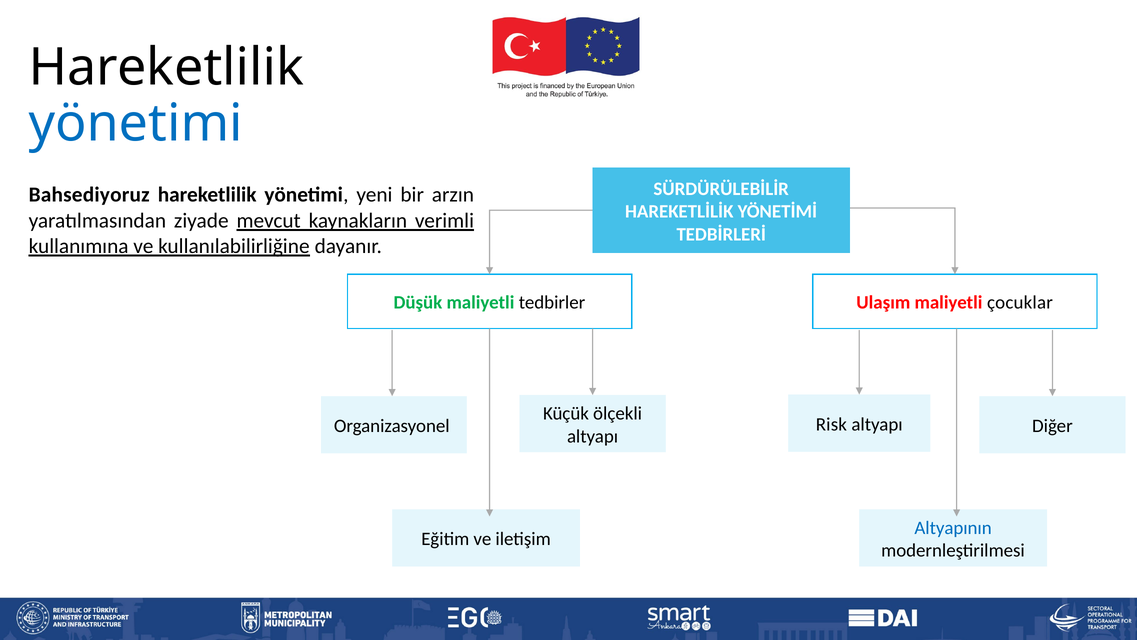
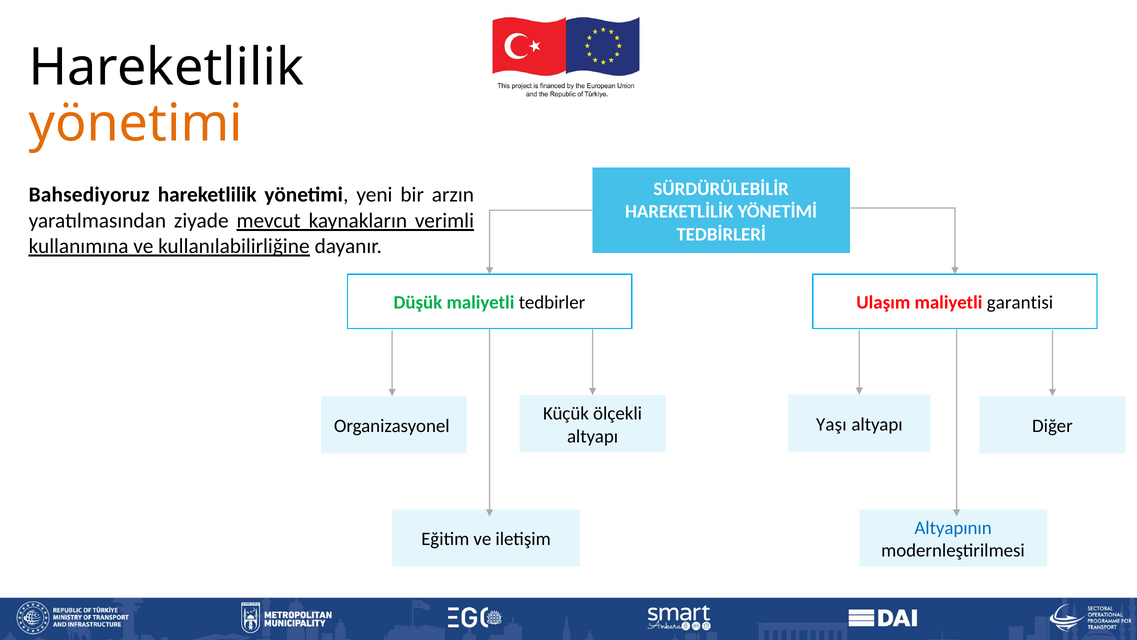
yönetimi colour: blue -> orange (136, 124)
çocuklar: çocuklar -> garantisi (1020, 303)
Risk: Risk -> Yaşı (831, 424)
